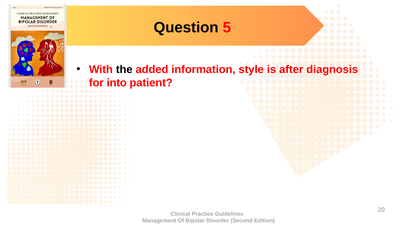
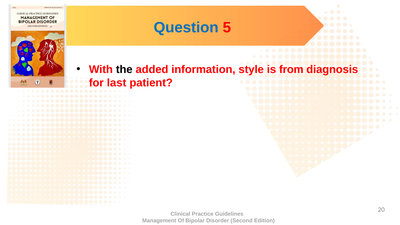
Question colour: black -> blue (186, 27)
after: after -> from (291, 70)
into: into -> last (117, 83)
